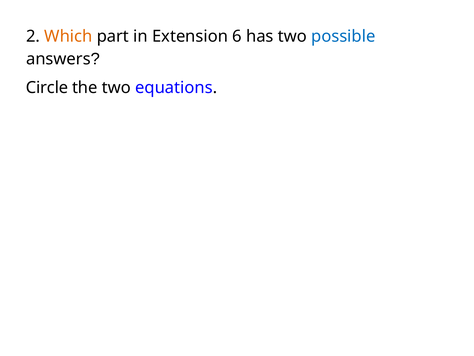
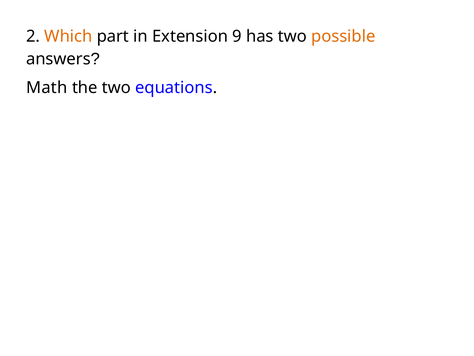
6: 6 -> 9 (237, 36)
possible colour: blue -> orange (343, 36)
Circle: Circle -> Math (47, 87)
